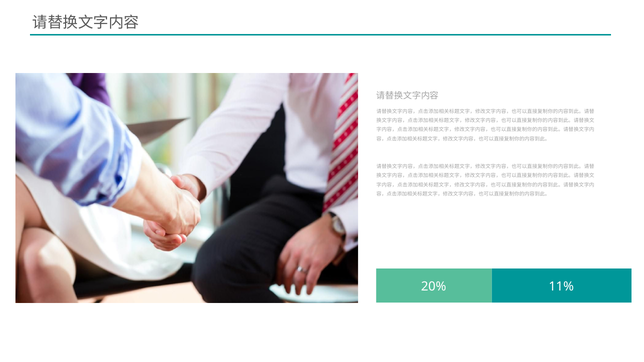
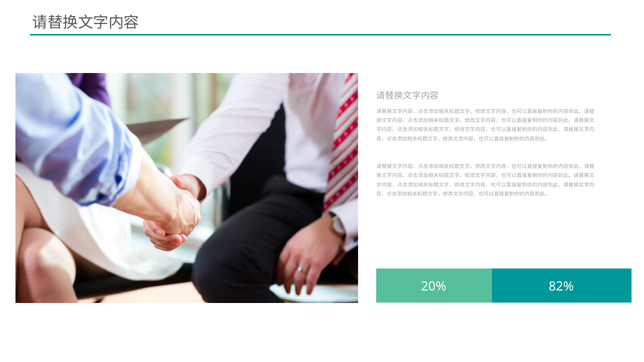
11%: 11% -> 82% (561, 287)
